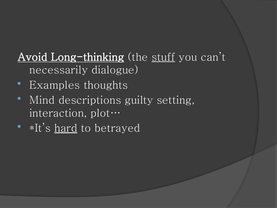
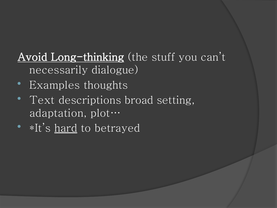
stuff underline: present -> none (163, 57)
Mind: Mind -> Text (42, 100)
guilty: guilty -> broad (139, 100)
interaction: interaction -> adaptation (58, 113)
